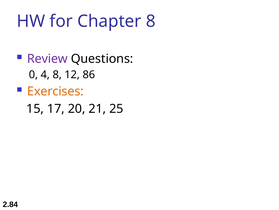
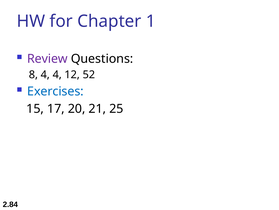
Chapter 8: 8 -> 1 (151, 21)
0: 0 -> 8 (33, 75)
4 8: 8 -> 4 (57, 75)
86: 86 -> 52 (89, 75)
Exercises colour: orange -> blue (55, 91)
